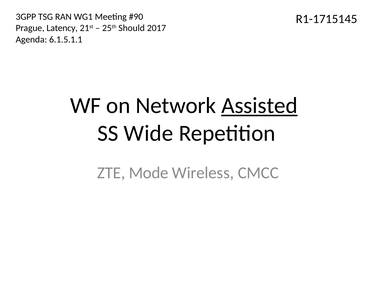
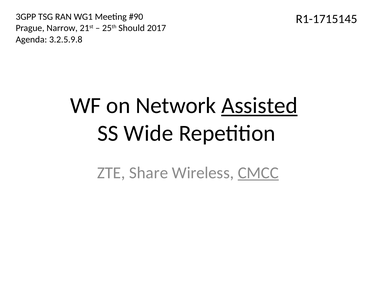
Latency: Latency -> Narrow (62, 28)
6.1.5.1.1: 6.1.5.1.1 -> 3.2.5.9.8 (66, 39)
Mode: Mode -> Share (149, 173)
CMCC underline: none -> present (258, 173)
